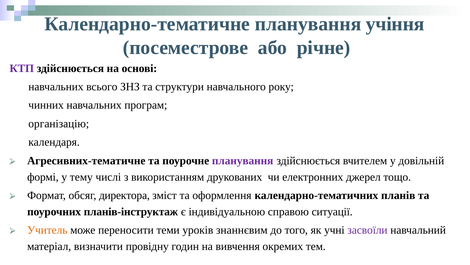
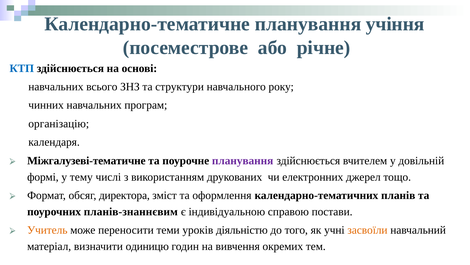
КТП colour: purple -> blue (22, 68)
Агресивних-тематичне: Агресивних-тематичне -> Міжгалузеві-тематичне (86, 160)
планів-інструктаж: планів-інструктаж -> планів-знаннєвим (131, 211)
ситуації: ситуації -> постави (332, 211)
знаннєвим: знаннєвим -> діяльністю (242, 230)
засвоїли colour: purple -> orange (367, 230)
провідну: провідну -> одиницю (147, 246)
